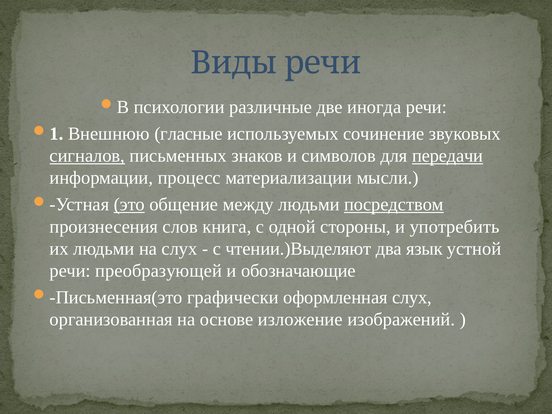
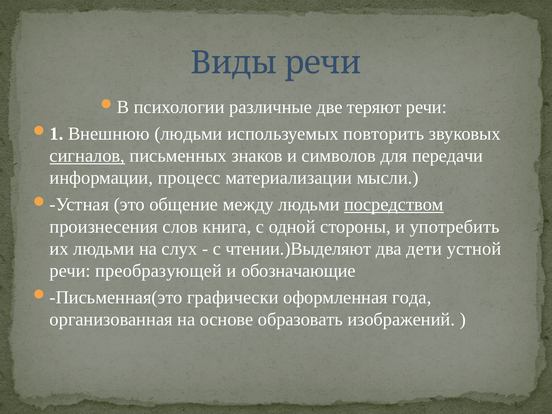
иногда: иногда -> теряют (374, 107)
Внешнюю гласные: гласные -> людьми (188, 134)
сочинение: сочинение -> повторить (384, 134)
передачи underline: present -> none (448, 156)
это underline: present -> none (129, 205)
язык: язык -> дети (424, 249)
оформленная слух: слух -> года (412, 298)
изложение: изложение -> образовать (300, 320)
